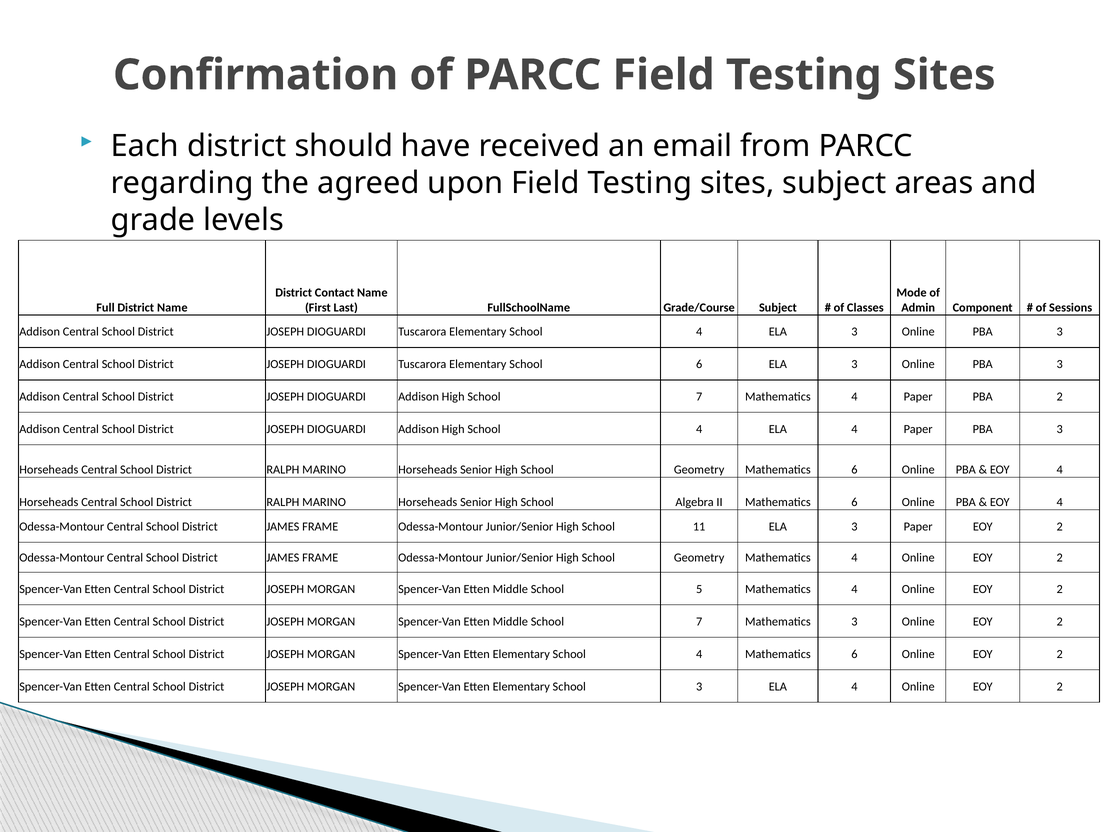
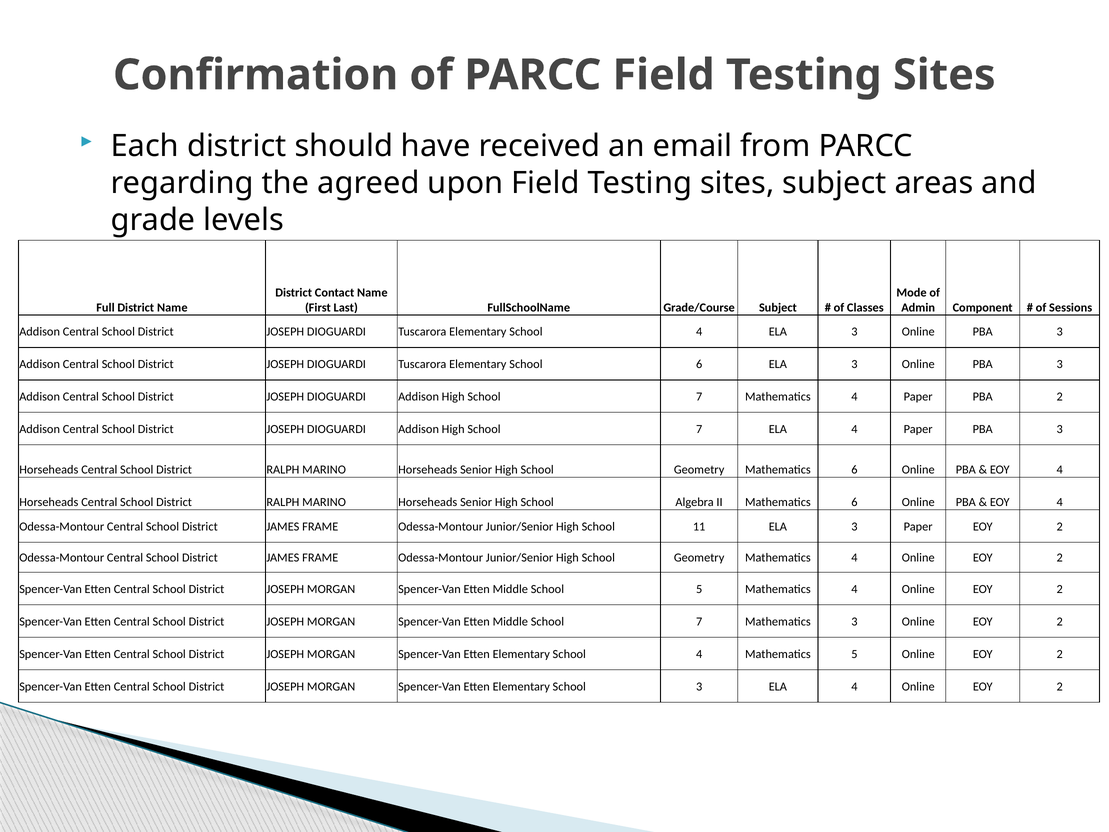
4: 4 -> 7 (699, 429)
4 Mathematics 6: 6 -> 5 (854, 654)
